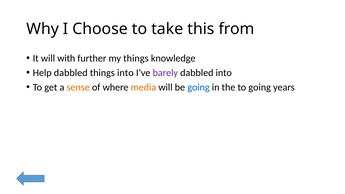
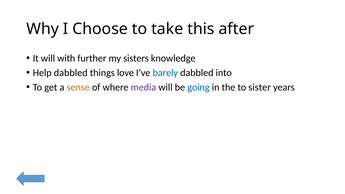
from: from -> after (236, 29)
my things: things -> sisters (136, 58)
things into: into -> love (125, 73)
barely colour: purple -> blue (165, 73)
media colour: orange -> purple (143, 87)
to going: going -> sister (260, 87)
